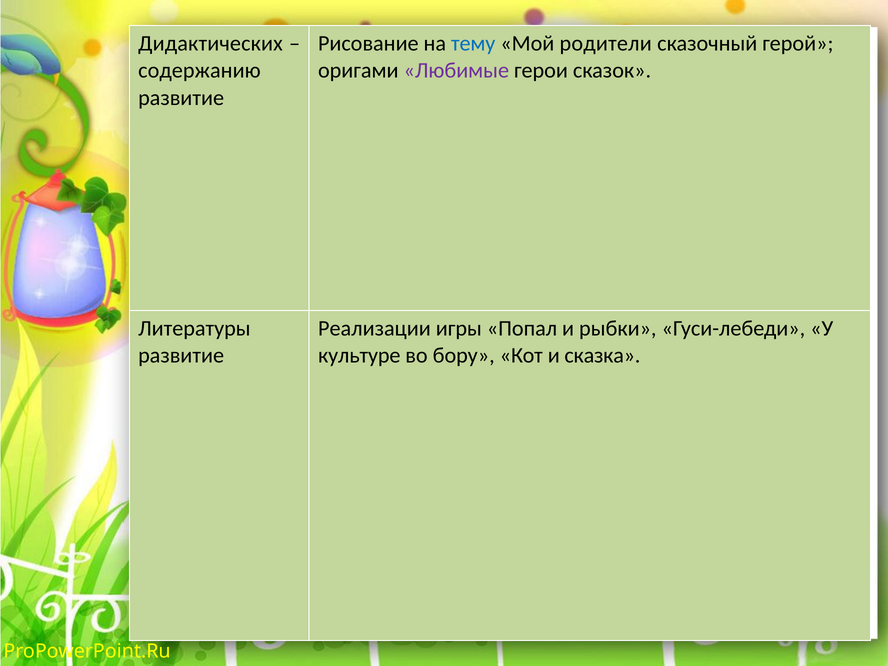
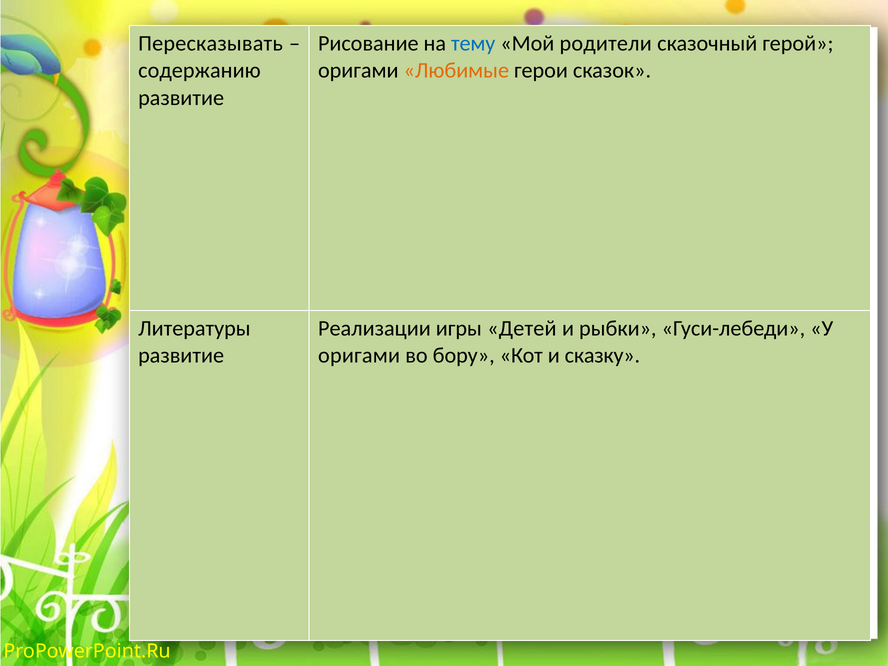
Дидактических: Дидактических -> Пересказывать (211, 44)
Любимые colour: purple -> orange (456, 71)
Попал: Попал -> Детей (522, 329)
культуре: культуре -> оригами (359, 356)
сказка: сказка -> сказку (602, 356)
